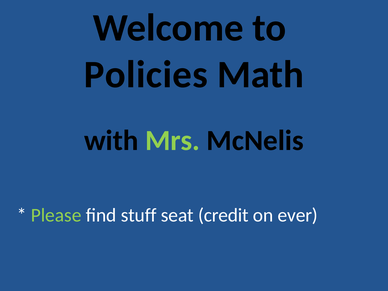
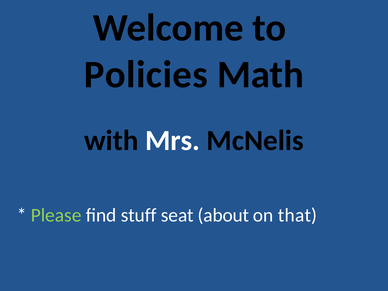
Mrs colour: light green -> white (173, 140)
credit: credit -> about (223, 215)
ever: ever -> that (298, 215)
